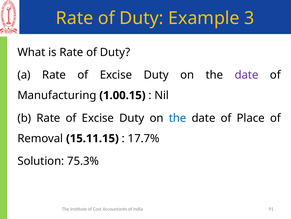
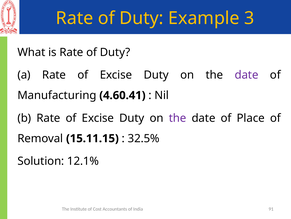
1.00.15: 1.00.15 -> 4.60.41 (122, 95)
the colour: blue -> purple (178, 118)
17.7%: 17.7% -> 32.5% (144, 138)
75.3%: 75.3% -> 12.1% (83, 161)
